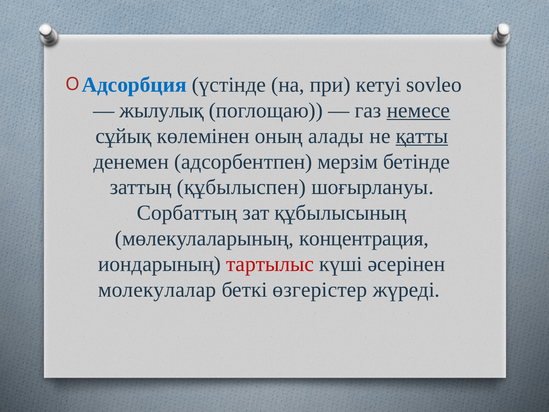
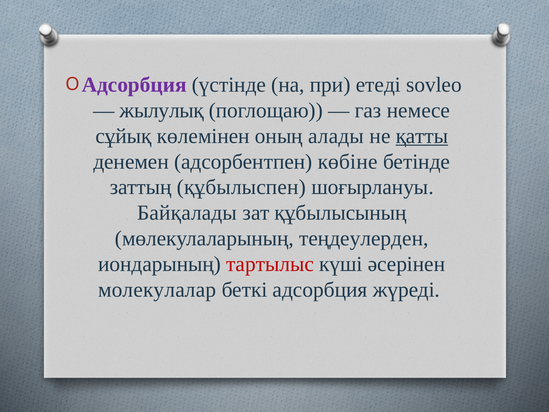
Адсорбция colour: blue -> purple (134, 85)
кетуі: кетуі -> етеді (378, 85)
немесе underline: present -> none (418, 110)
мерзім: мерзім -> көбіне (348, 162)
Сорбаттың: Сорбаттың -> Байқалады (187, 213)
концентрация: концентрация -> теңдеулерден (364, 238)
беткі өзгерістер: өзгерістер -> адсорбция (320, 290)
